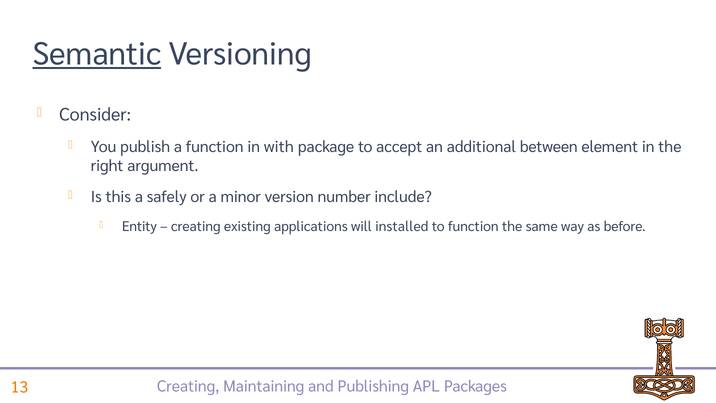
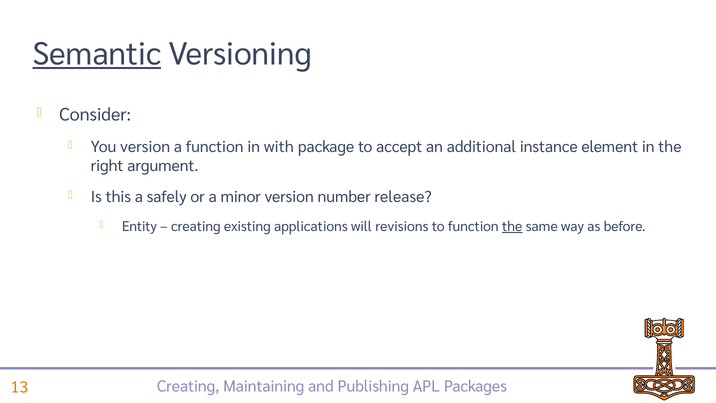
You publish: publish -> version (145, 147)
between: between -> instance (549, 147)
include: include -> release (403, 197)
installed: installed -> revisions (402, 226)
the underline: none -> present (512, 226)
